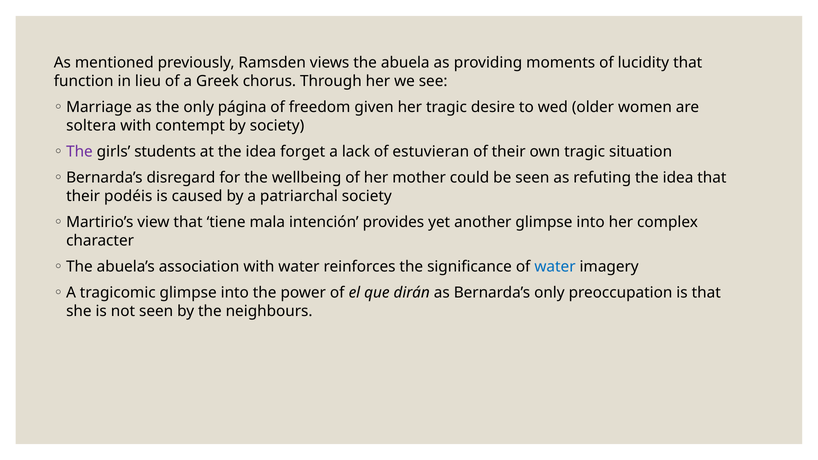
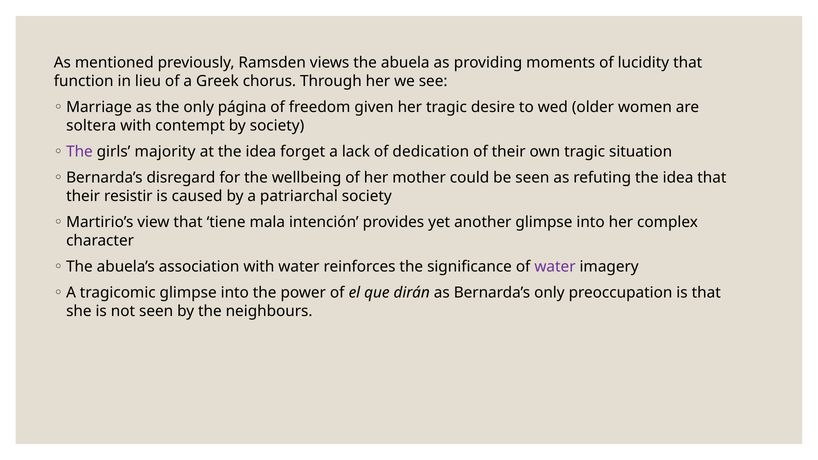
students: students -> majority (165, 152)
estuvieran: estuvieran -> dedication (431, 152)
podéis: podéis -> resistir (128, 196)
water colour: blue -> purple (555, 267)
